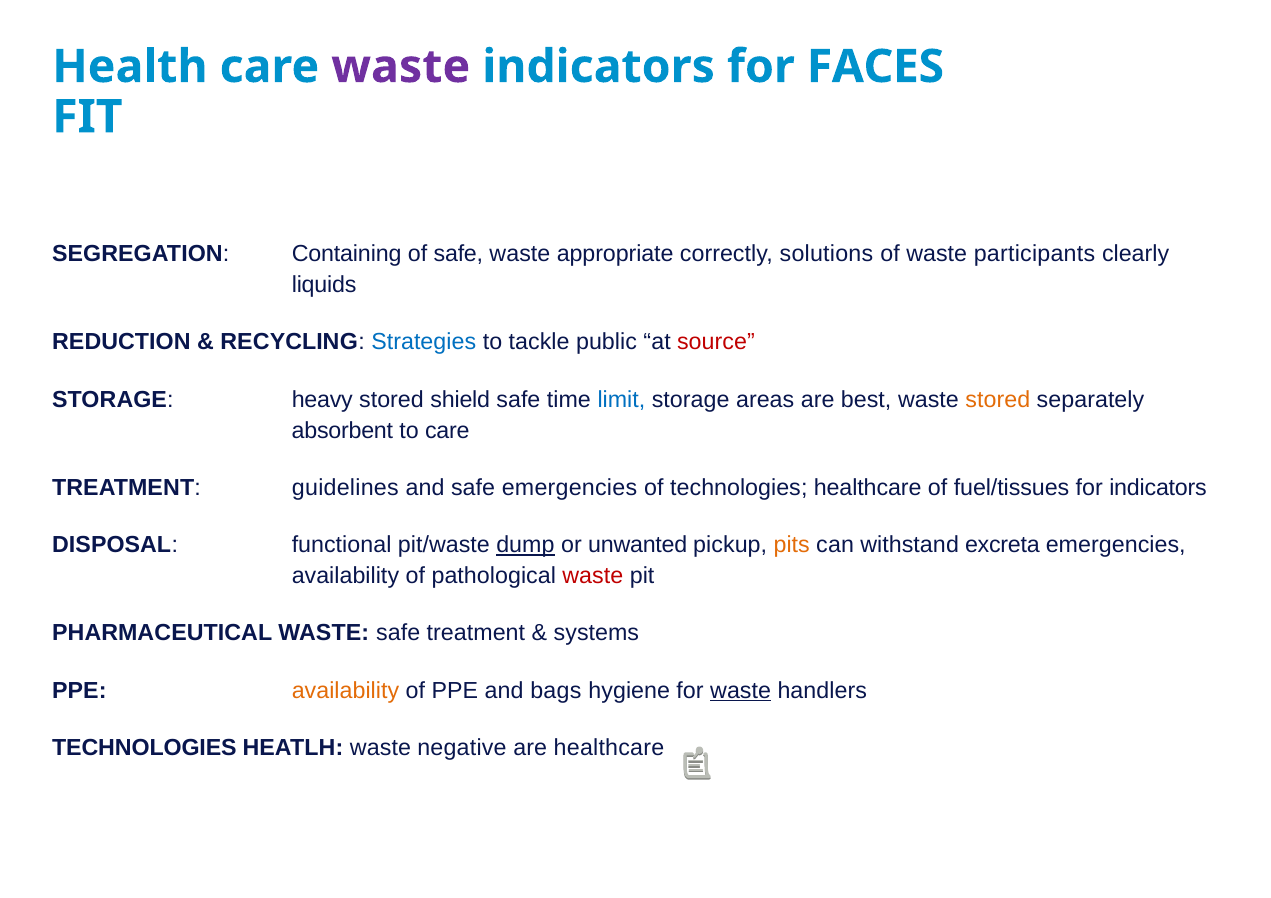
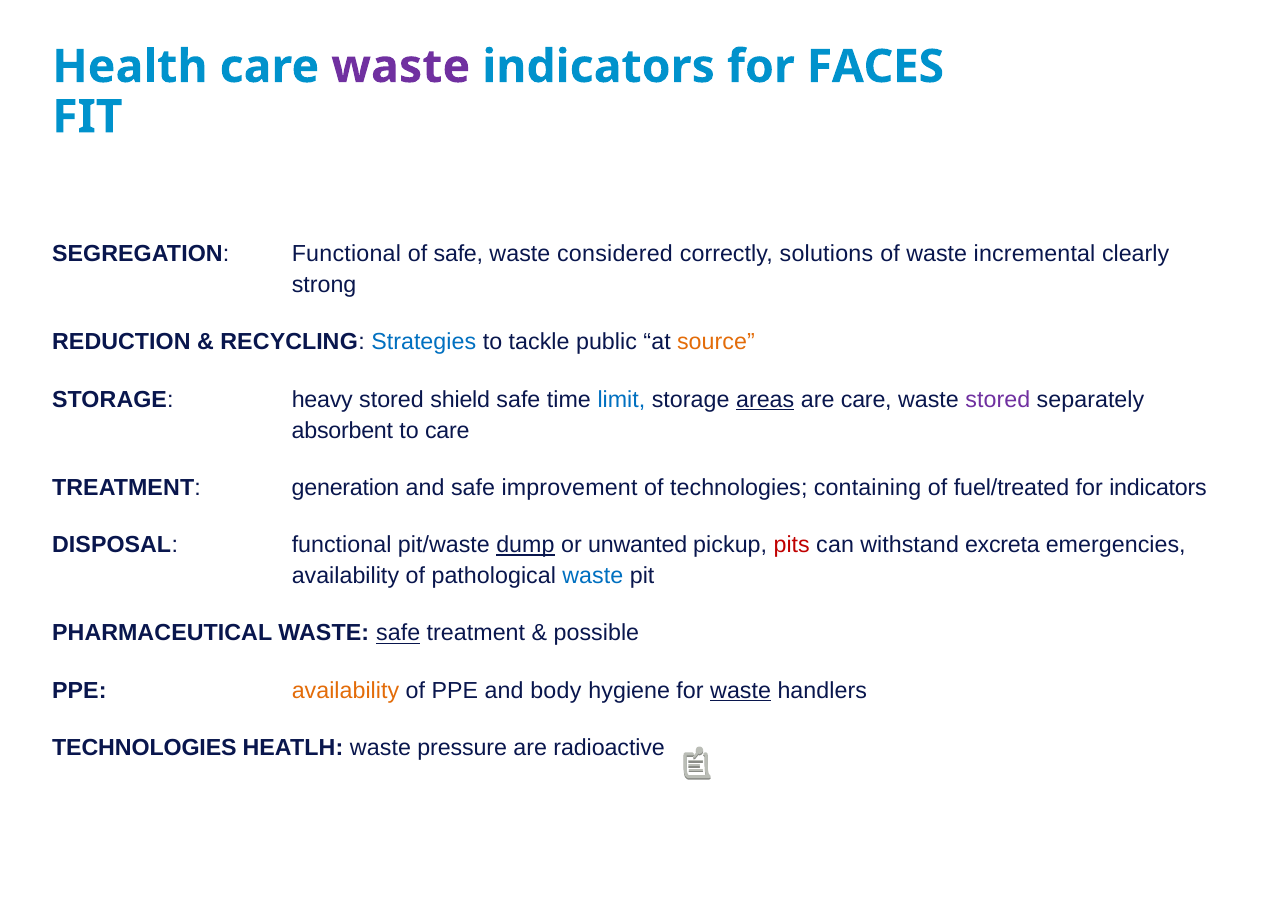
SEGREGATION Containing: Containing -> Functional (346, 254)
appropriate: appropriate -> considered (615, 254)
participants: participants -> incremental (1035, 254)
liquids: liquids -> strong (324, 285)
source colour: red -> orange (716, 343)
areas underline: none -> present (765, 400)
are best: best -> care (866, 400)
stored colour: orange -> purple (998, 400)
guidelines: guidelines -> generation (346, 488)
safe emergencies: emergencies -> improvement (570, 488)
technologies healthcare: healthcare -> containing (868, 488)
fuel/tissues: fuel/tissues -> fuel/treated (1012, 488)
pits colour: orange -> red (792, 546)
waste colour: red -> blue (593, 576)
safe underline: none -> present (398, 634)
systems: systems -> possible (596, 634)
bags: bags -> body (556, 691)
negative: negative -> pressure (462, 749)
are healthcare: healthcare -> radioactive (609, 749)
